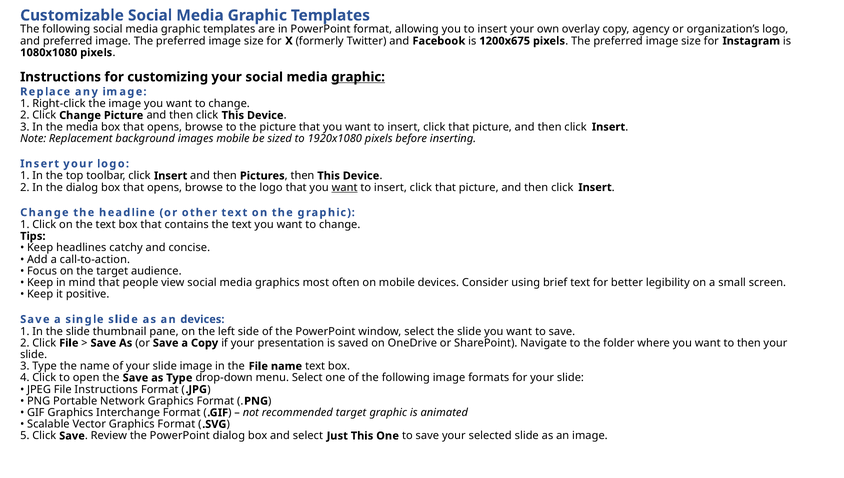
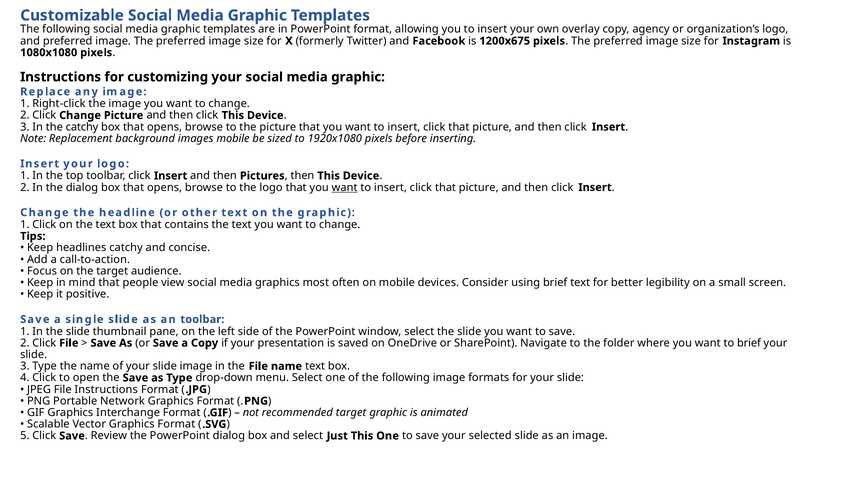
graphic underline: present -> none (358, 77)
the media: media -> catchy (82, 127)
an devices: devices -> toolbar (202, 319)
to then: then -> brief (749, 343)
